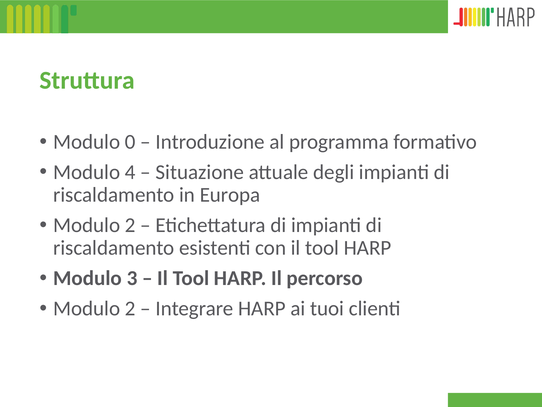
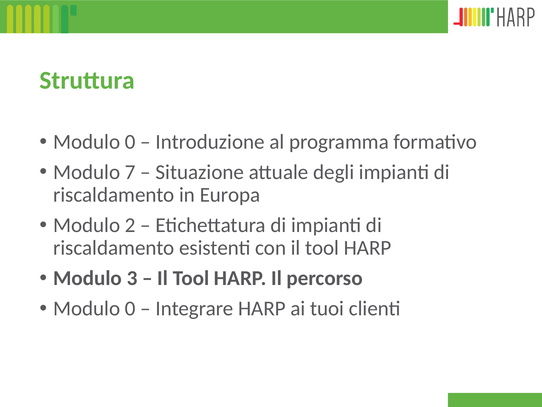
4: 4 -> 7 (130, 172)
2: 2 -> 0 (130, 308)
